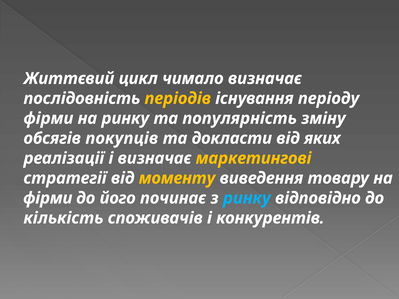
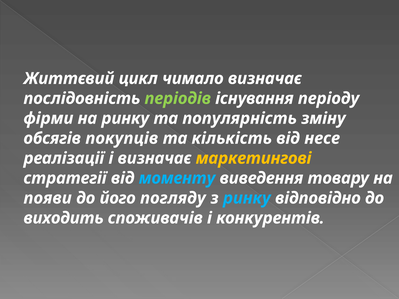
періодів colour: yellow -> light green (178, 99)
докласти: докласти -> кількість (232, 138)
яких: яких -> несе (322, 138)
моменту colour: yellow -> light blue (177, 178)
фірми: фірми -> появи (48, 198)
починає: починає -> погляду (173, 198)
кількість: кількість -> виходить (64, 218)
